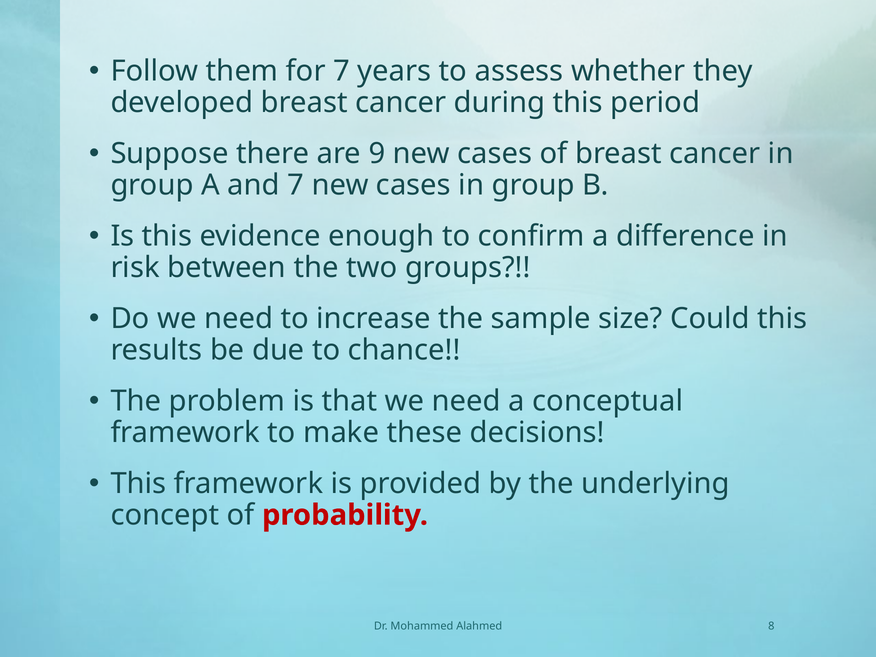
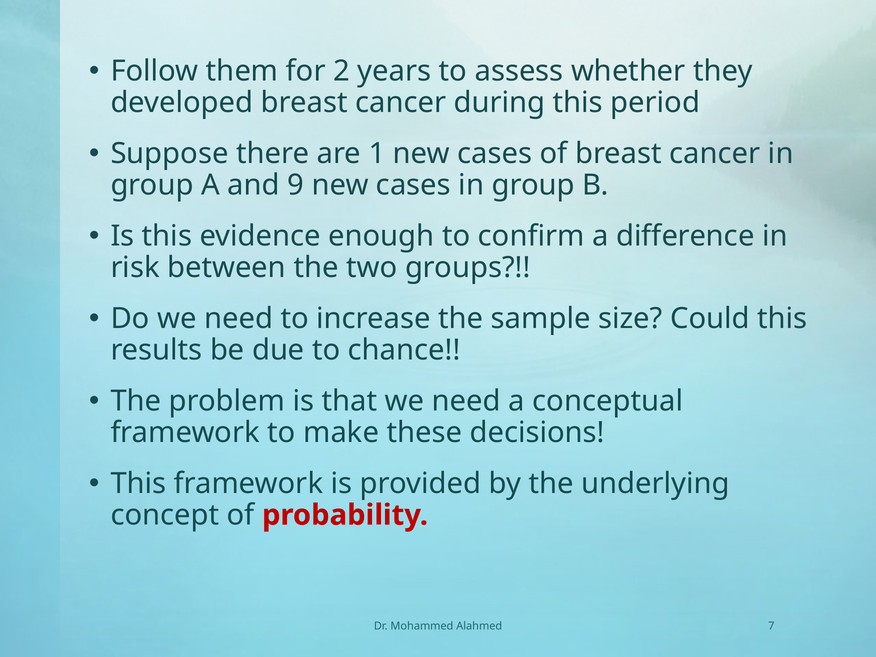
for 7: 7 -> 2 (342, 71)
9: 9 -> 1 (377, 154)
and 7: 7 -> 9 (296, 185)
8: 8 -> 7 (771, 626)
